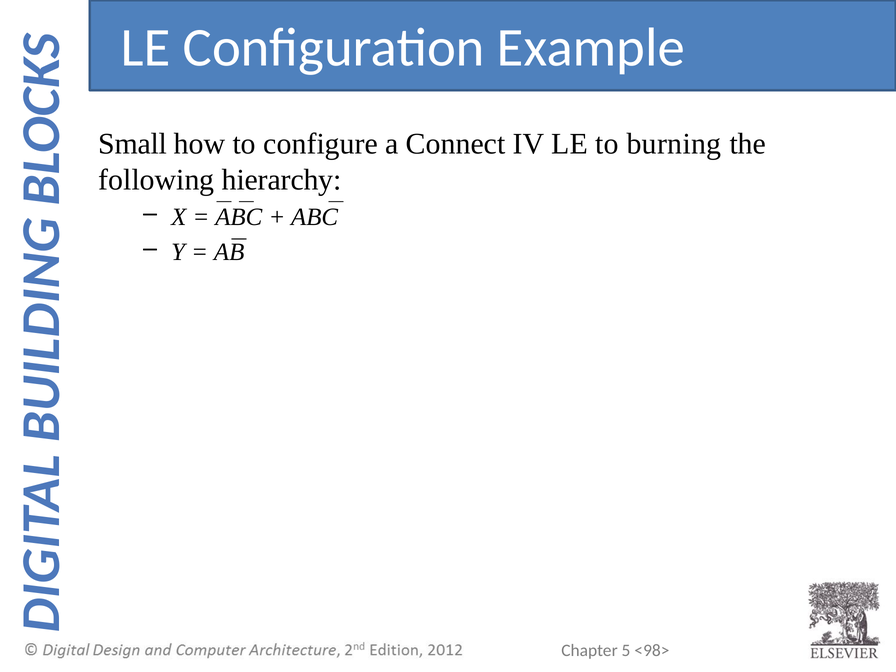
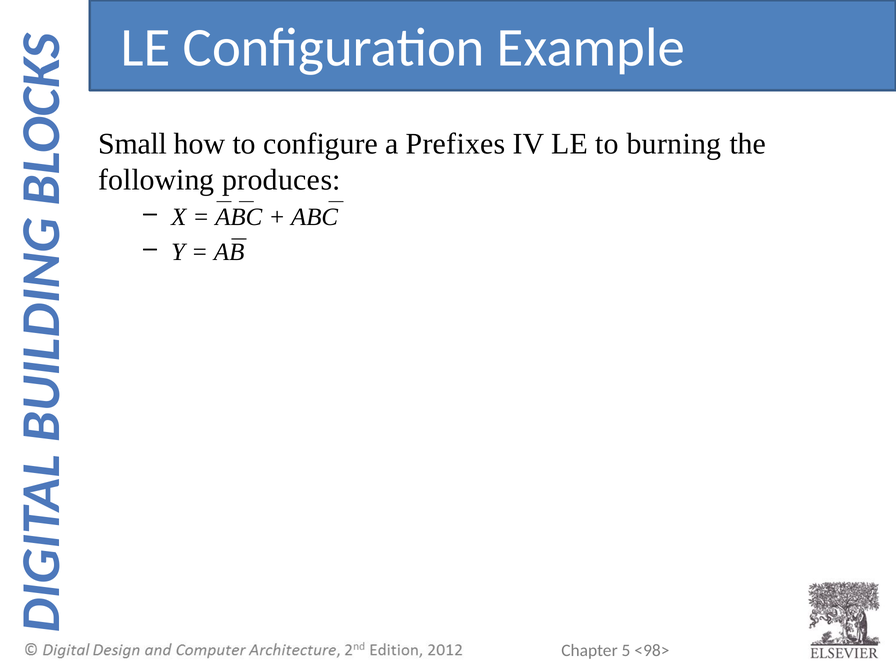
Connect: Connect -> Prefixes (456, 144)
hierarchy: hierarchy -> produces (281, 180)
